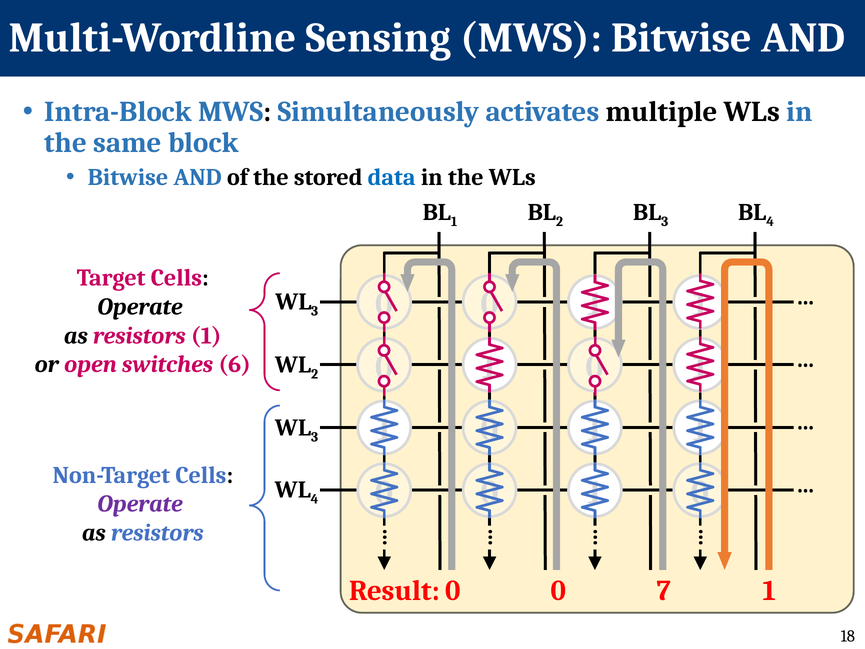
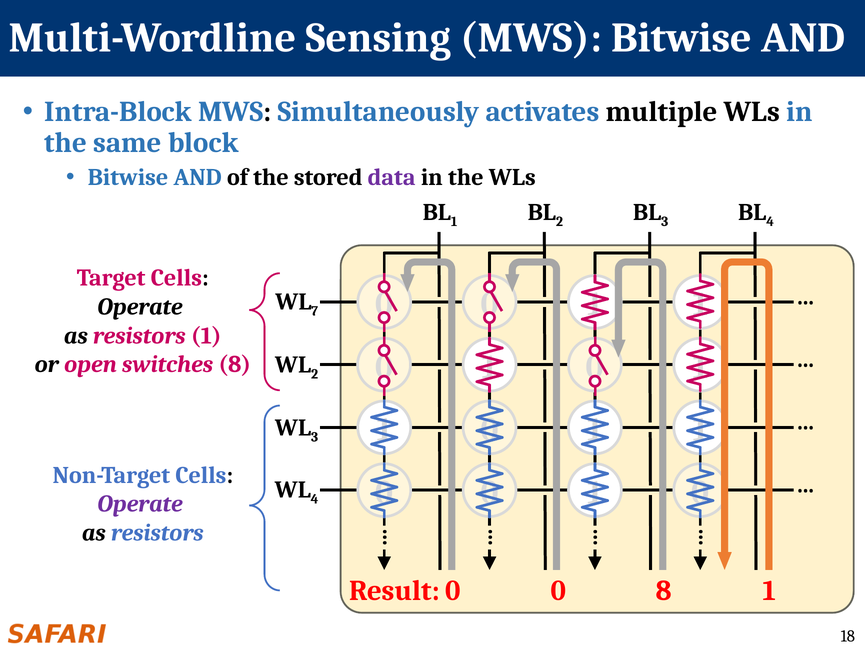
data colour: blue -> purple (392, 177)
3: 3 -> 7 (315, 311)
switches 6: 6 -> 8 (235, 364)
0 7: 7 -> 8 (664, 591)
